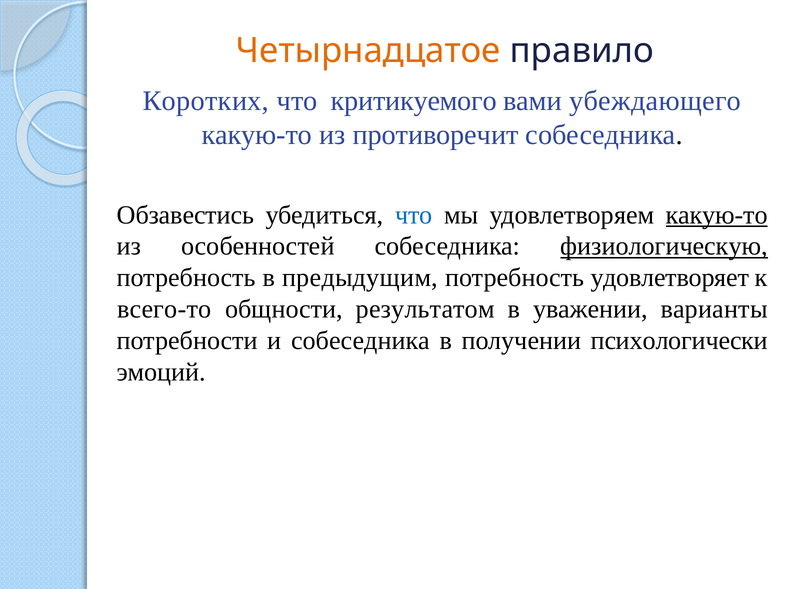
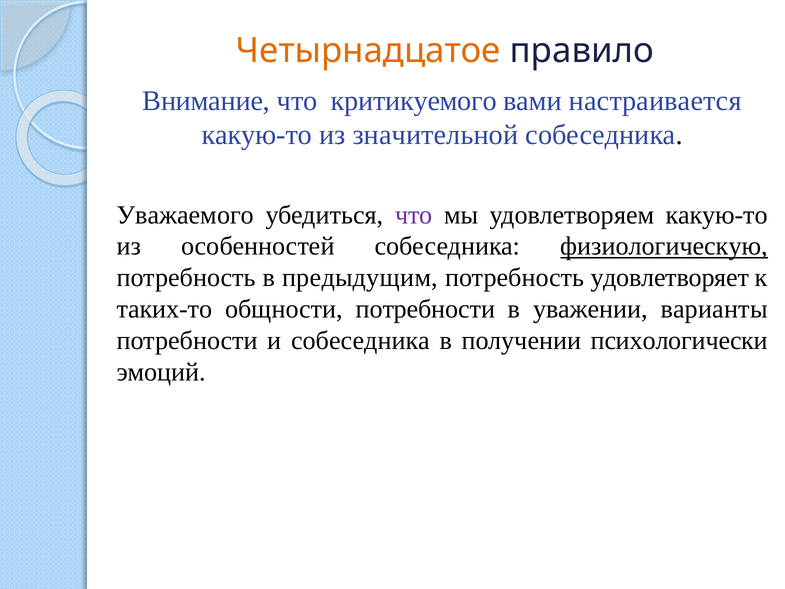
Коротких: Коротких -> Внимание (206, 101)
убеждающего: убеждающего -> настраивается (655, 101)
противоречит: противоречит -> значительной (435, 135)
Обзавестись: Обзавестись -> Уважаемого (185, 215)
что colour: blue -> purple (414, 215)
какую-то underline: present -> none (717, 215)
всего-то: всего-то -> таких-то (164, 309)
общности результатом: результатом -> потребности (425, 309)
